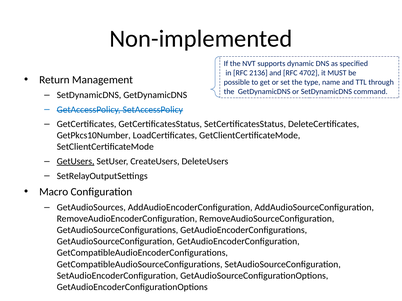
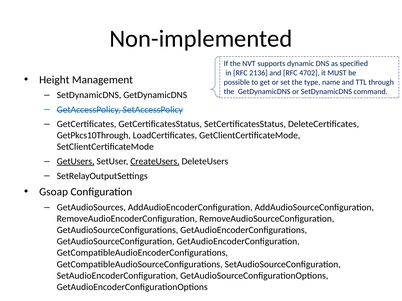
Return: Return -> Height (54, 80)
GetPkcs10Number: GetPkcs10Number -> GetPkcs10Through (94, 136)
CreateUsers underline: none -> present (155, 162)
Macro: Macro -> Gsoap (54, 192)
